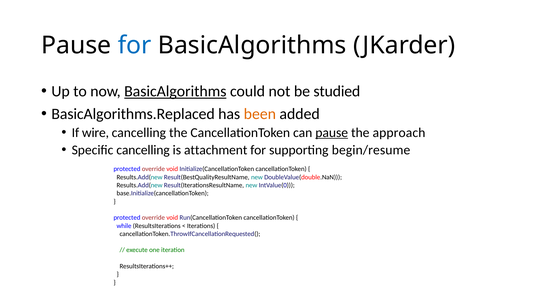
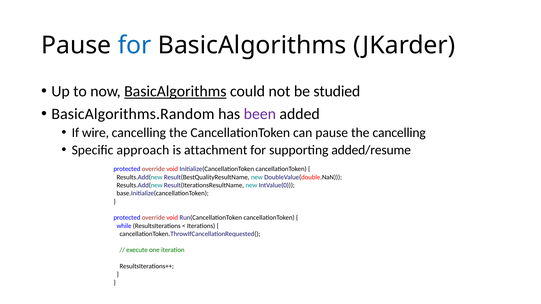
BasicAlgorithms.Replaced: BasicAlgorithms.Replaced -> BasicAlgorithms.Random (133, 114)
been colour: orange -> purple (260, 114)
pause underline: present -> none (332, 133)
the approach: approach -> cancelling (399, 133)
Specific cancelling: cancelling -> approach (143, 150)
begin/resume: begin/resume -> added/resume (371, 150)
